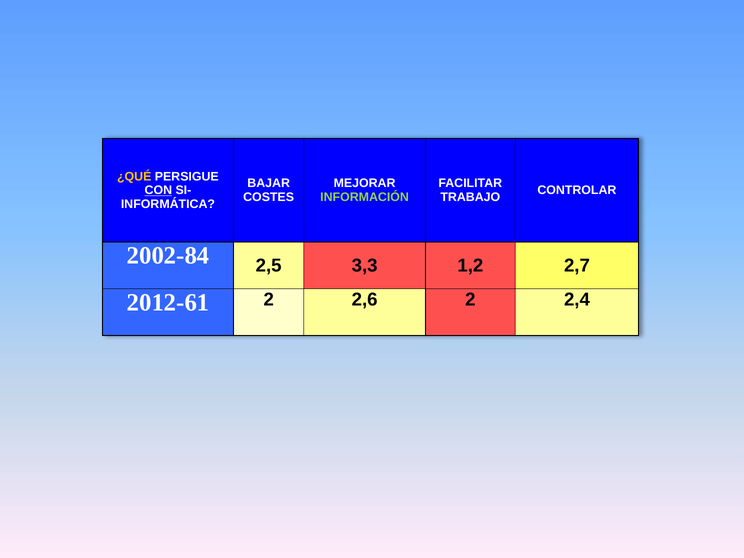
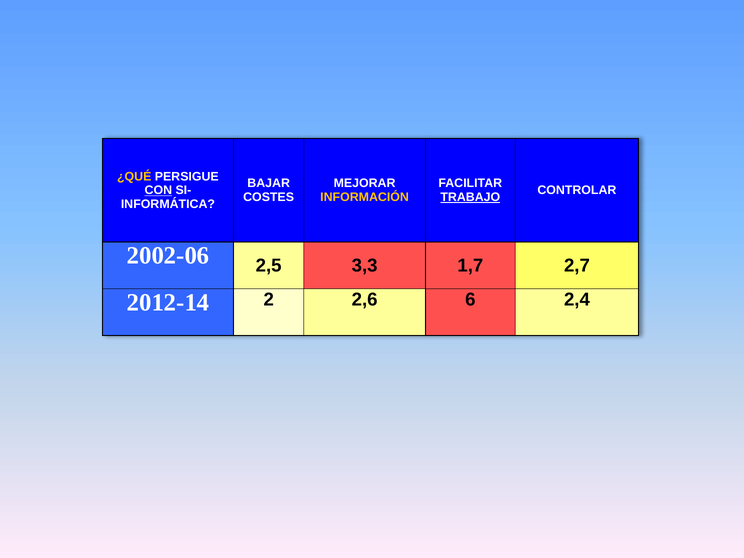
INFORMACIÓN colour: light green -> yellow (365, 197)
TRABAJO underline: none -> present (470, 197)
2002-84: 2002-84 -> 2002-06 (168, 256)
1,2: 1,2 -> 1,7 (470, 266)
2012-61: 2012-61 -> 2012-14 (168, 303)
2,6 2: 2 -> 6 (470, 299)
